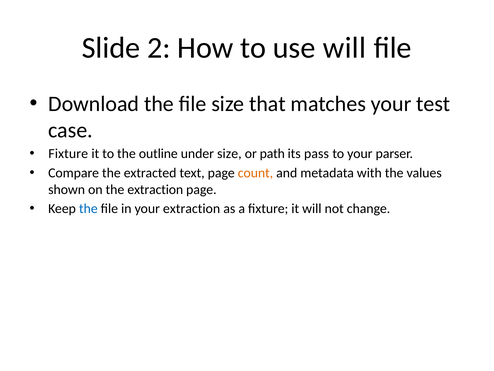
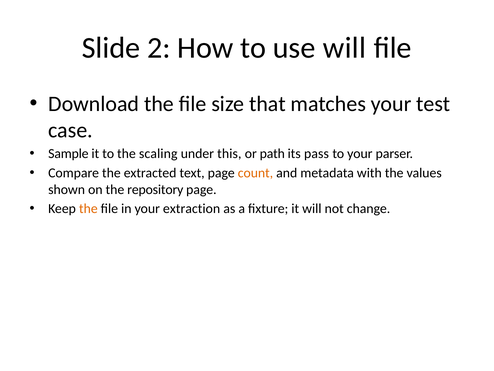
Fixture: Fixture -> Sample (68, 154)
outline: outline -> scaling (158, 154)
under size: size -> this (229, 154)
the extraction: extraction -> repository (155, 189)
the colour: blue -> orange (88, 208)
